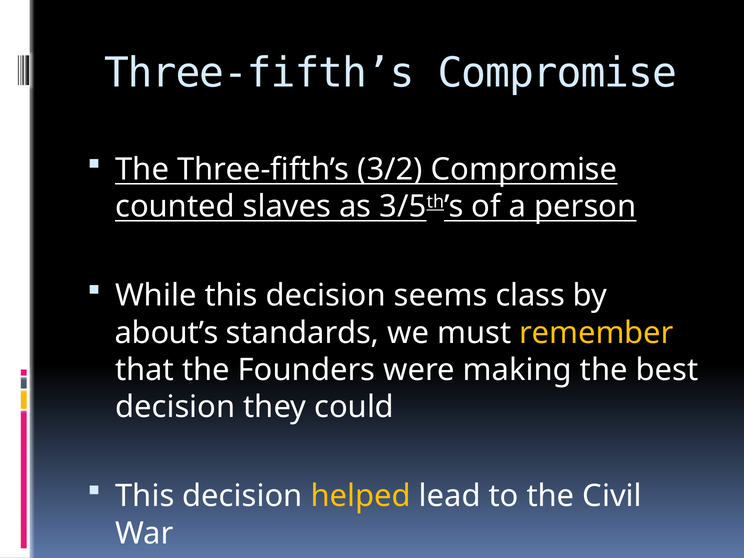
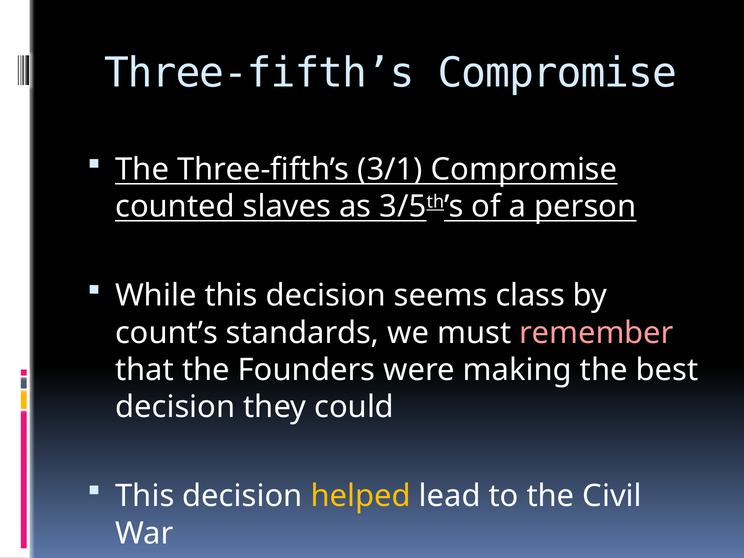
3/2: 3/2 -> 3/1 (390, 170)
about’s: about’s -> count’s (167, 333)
remember colour: yellow -> pink (596, 333)
